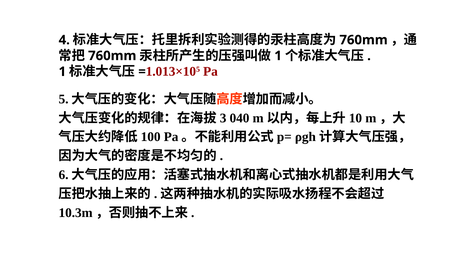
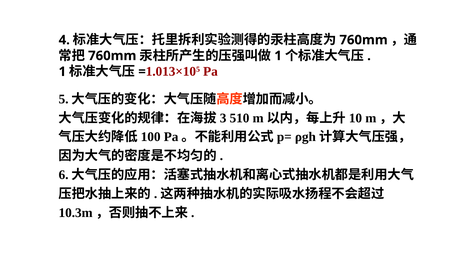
040: 040 -> 510 (239, 118)
